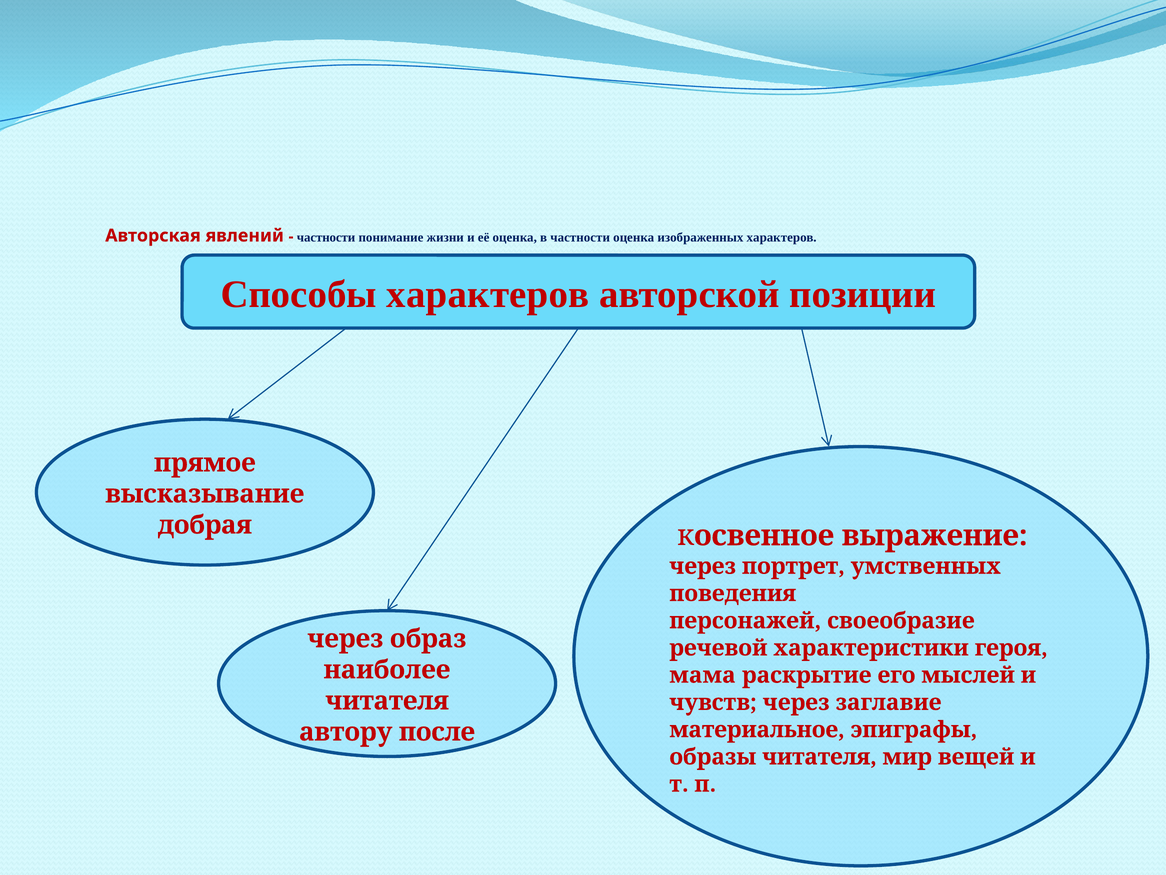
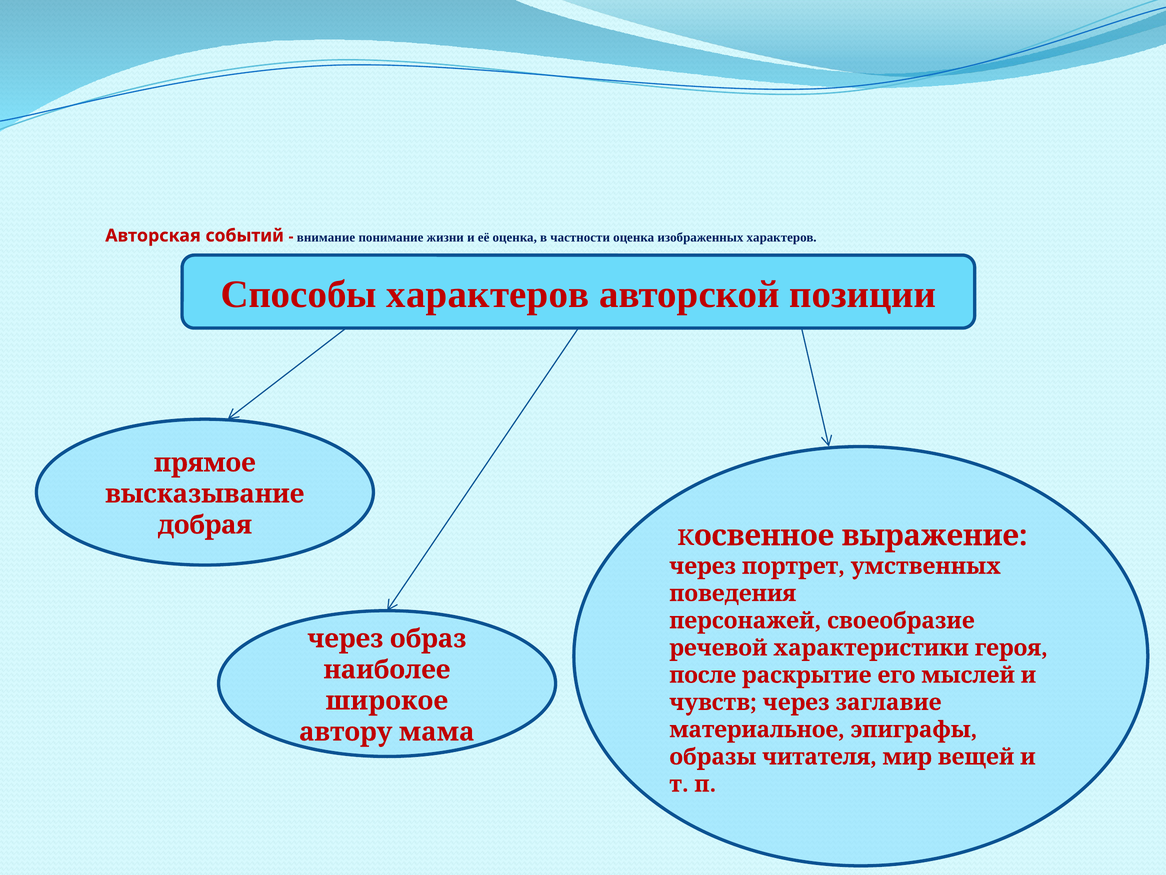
явлeний: явлeний -> coбытий (245, 235)
частности: частности -> внимaниe (326, 237)
мама: мама -> после (703, 675)
читателя: читателя -> широкое (387, 701)
после: после -> мама (437, 732)
